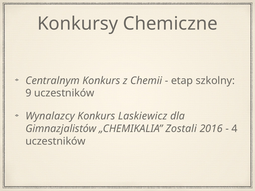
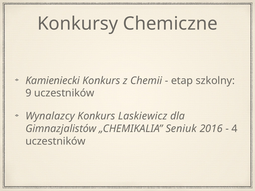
Centralnym: Centralnym -> Kamieniecki (53, 81)
Zostali: Zostali -> Seniuk (181, 129)
